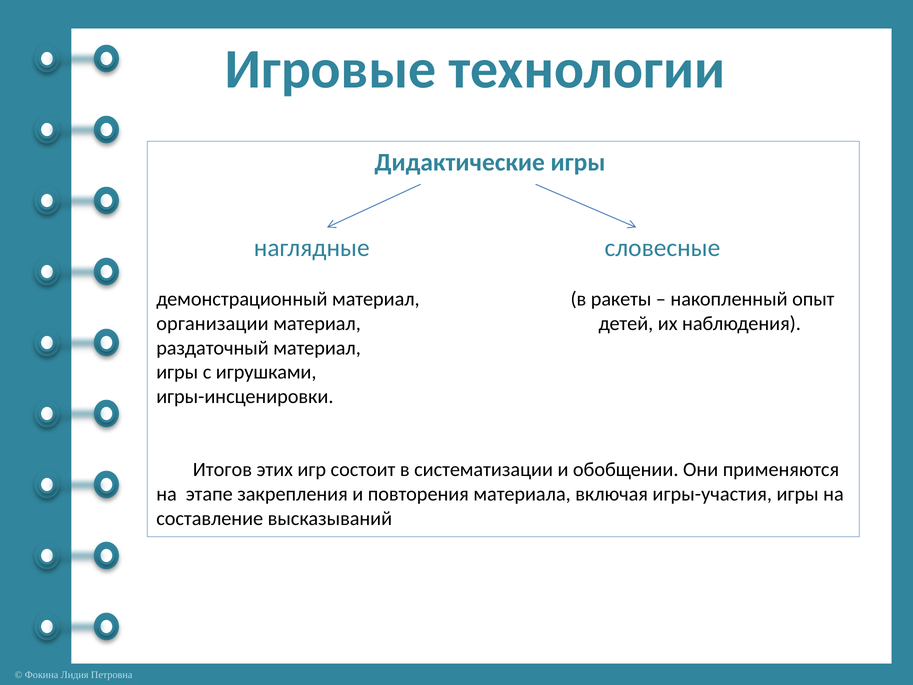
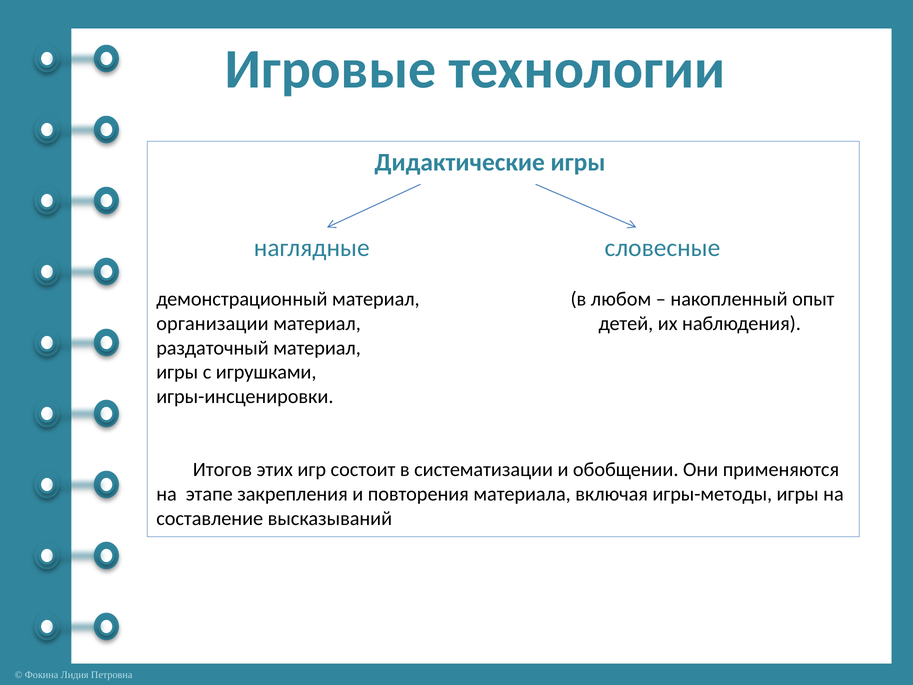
ракеты: ракеты -> любом (621, 299)
игры-участия: игры-участия -> игры-методы (712, 494)
